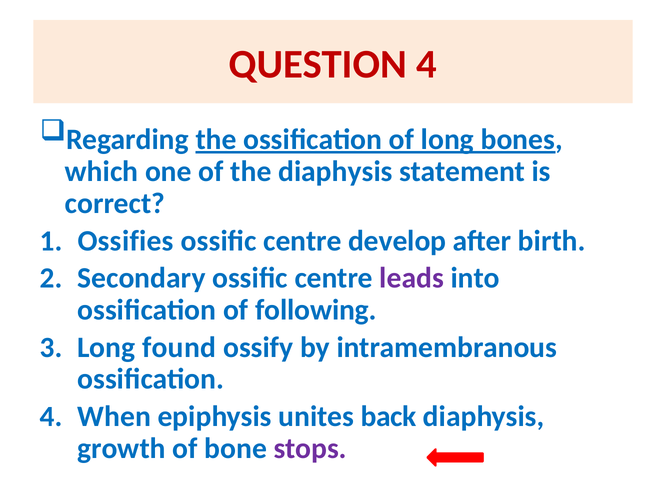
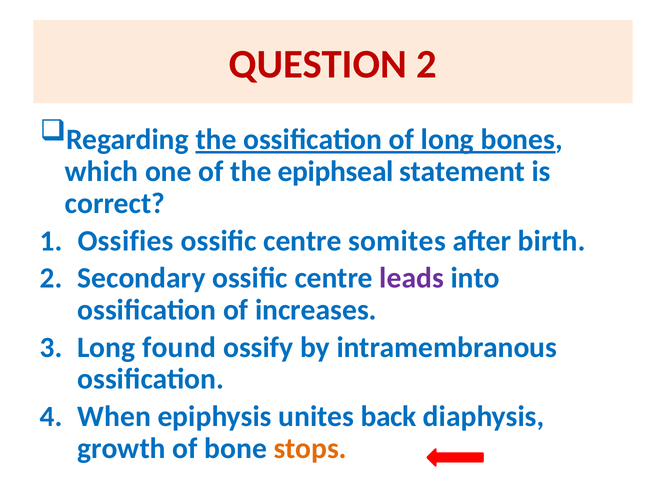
QUESTION 4: 4 -> 2 (427, 64)
the diaphysis: diaphysis -> epiphseal (336, 172)
develop: develop -> somites (397, 241)
following: following -> increases (316, 310)
stops colour: purple -> orange (310, 449)
